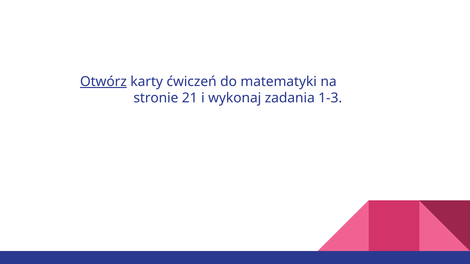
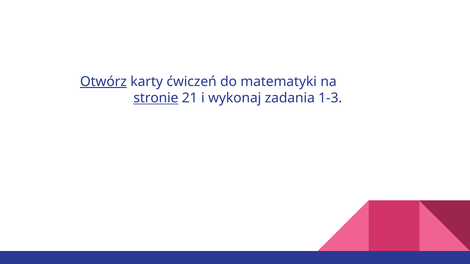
stronie underline: none -> present (156, 98)
